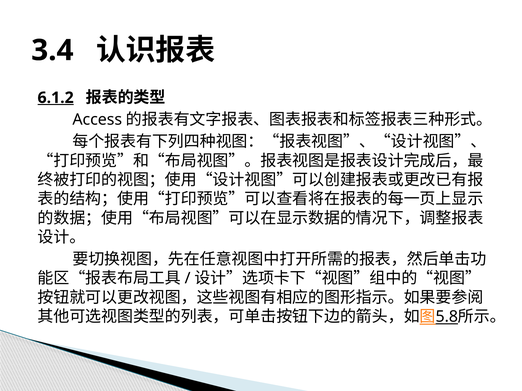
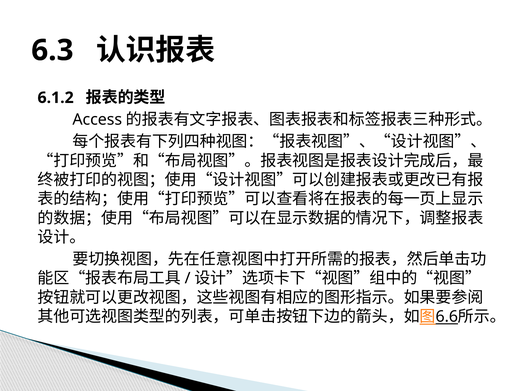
3.4: 3.4 -> 6.3 (52, 50)
6.1.2 underline: present -> none (56, 98)
5.8: 5.8 -> 6.6 (447, 317)
